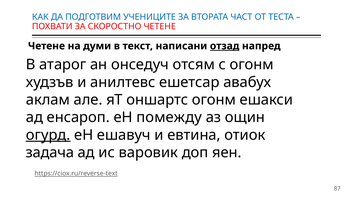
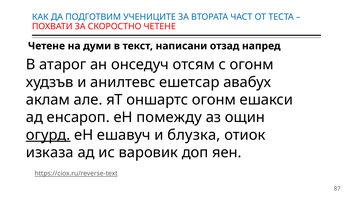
отзад underline: present -> none (225, 46)
евтина: евтина -> блузка (194, 135)
задача: задача -> изказа (50, 153)
